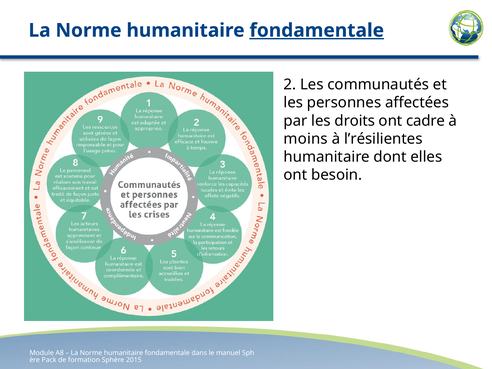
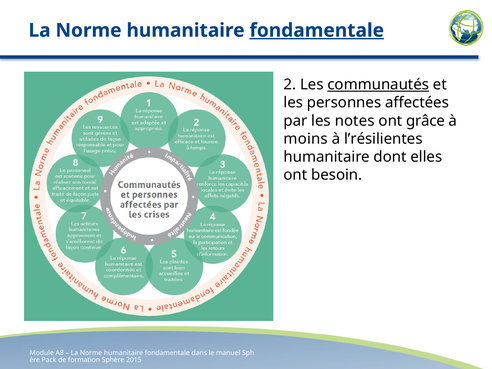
communautés underline: none -> present (378, 85)
droits: droits -> notes (355, 121)
cadre: cadre -> grâce (426, 121)
